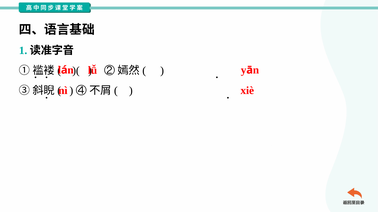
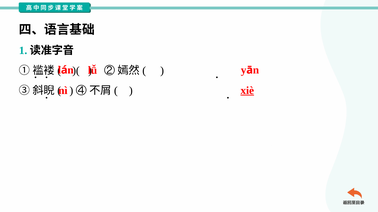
xiè underline: none -> present (247, 91)
